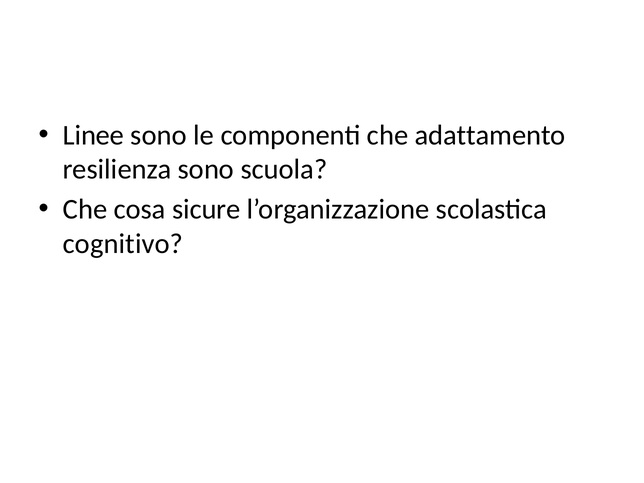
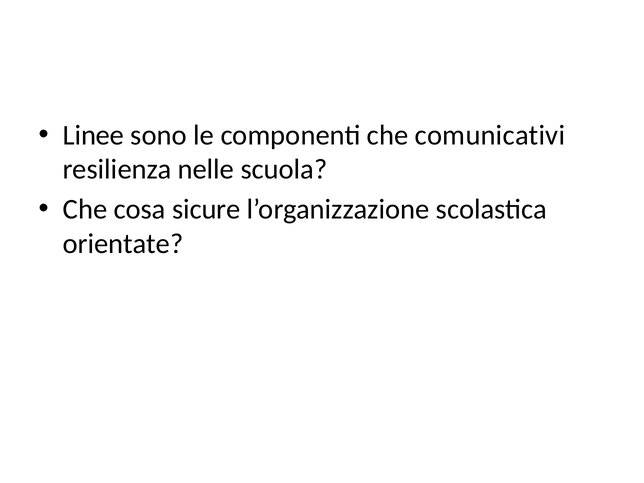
adattamento: adattamento -> comunicativi (490, 135)
resilienza sono: sono -> nelle (206, 169)
cognitivo: cognitivo -> orientate (123, 244)
